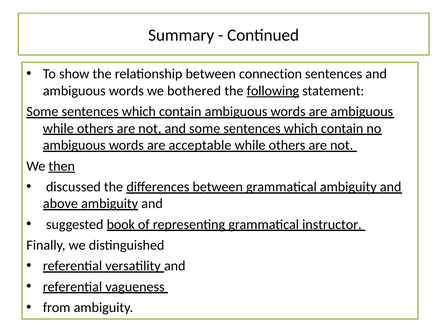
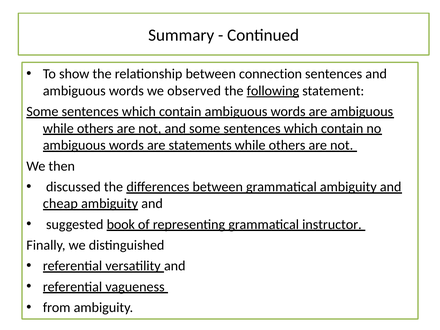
bothered: bothered -> observed (194, 91)
acceptable: acceptable -> statements (200, 145)
then underline: present -> none (62, 166)
above: above -> cheap (60, 204)
